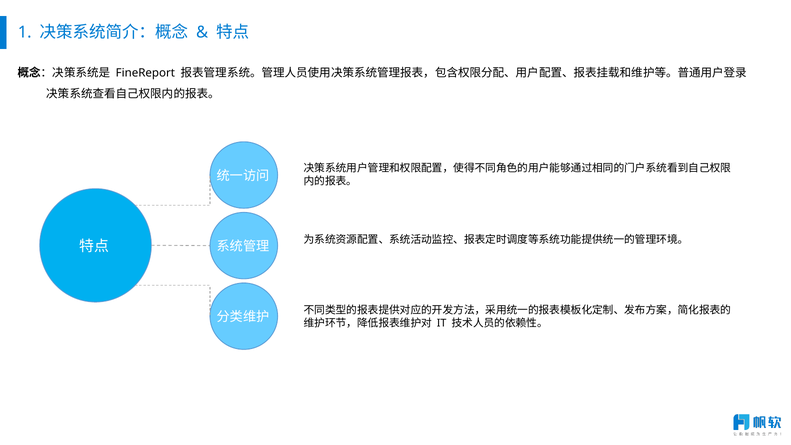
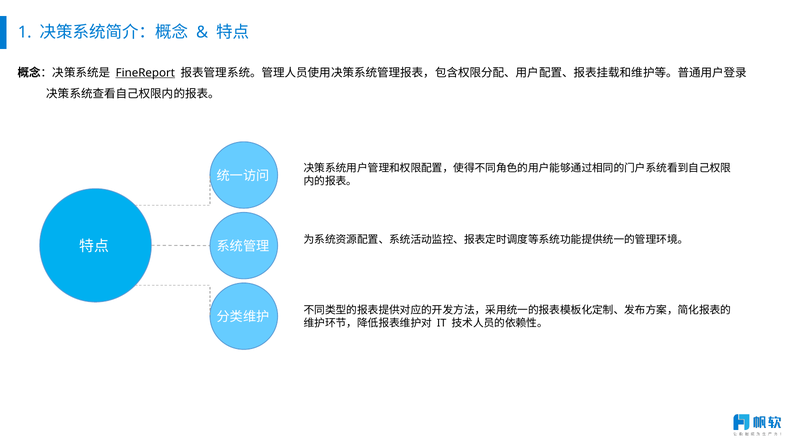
FineReport underline: none -> present (145, 73)
